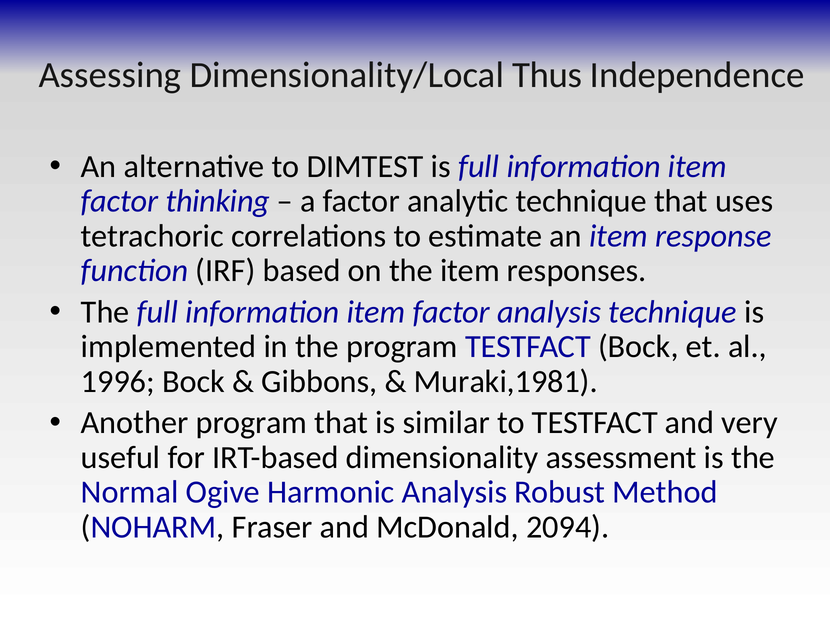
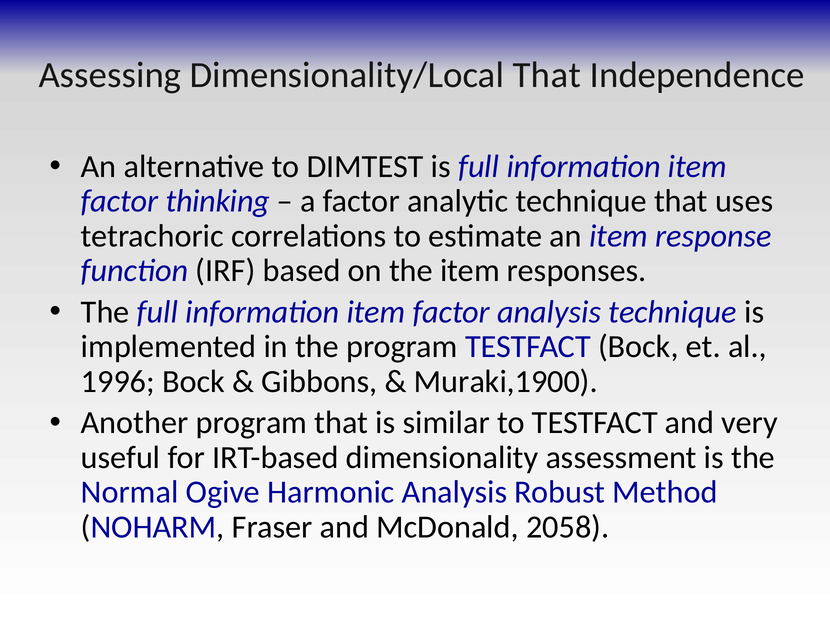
Dimensionality/Local Thus: Thus -> That (547, 75)
Muraki,1981: Muraki,1981 -> Muraki,1900 (506, 382)
2094: 2094 -> 2058 (568, 528)
